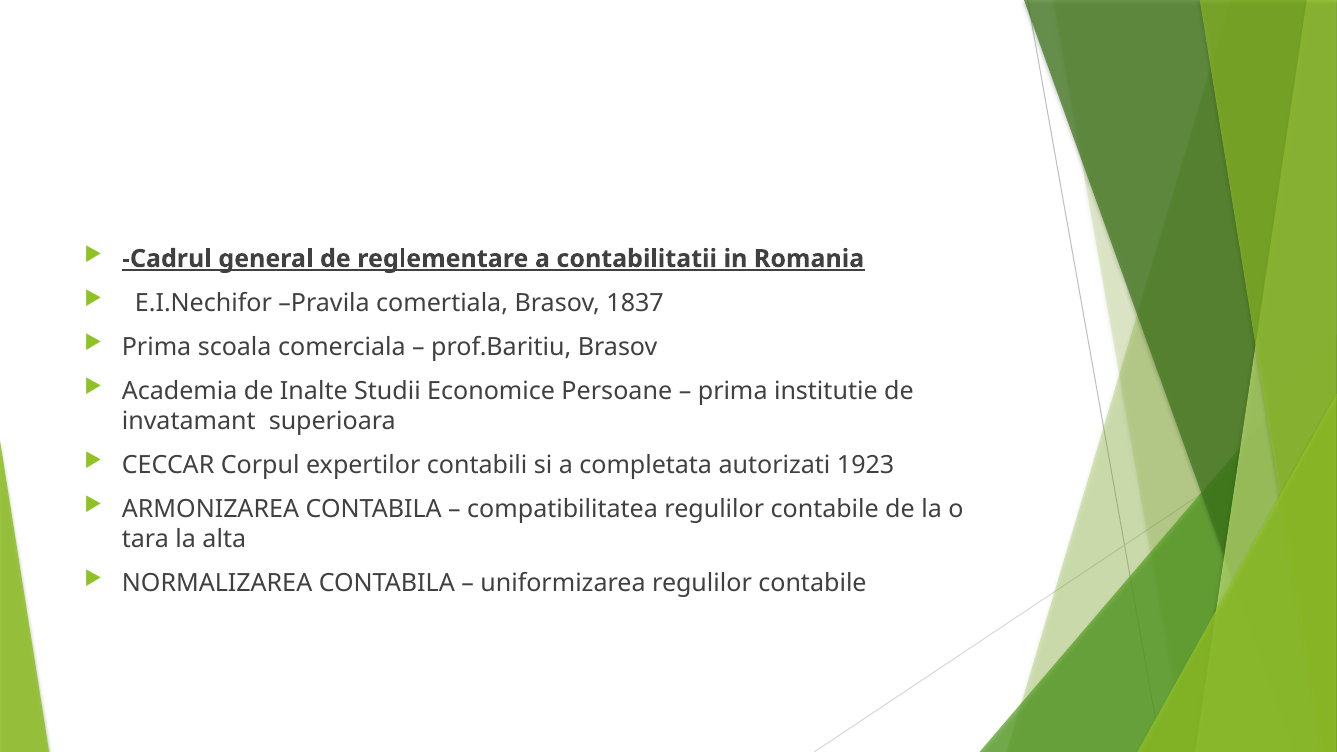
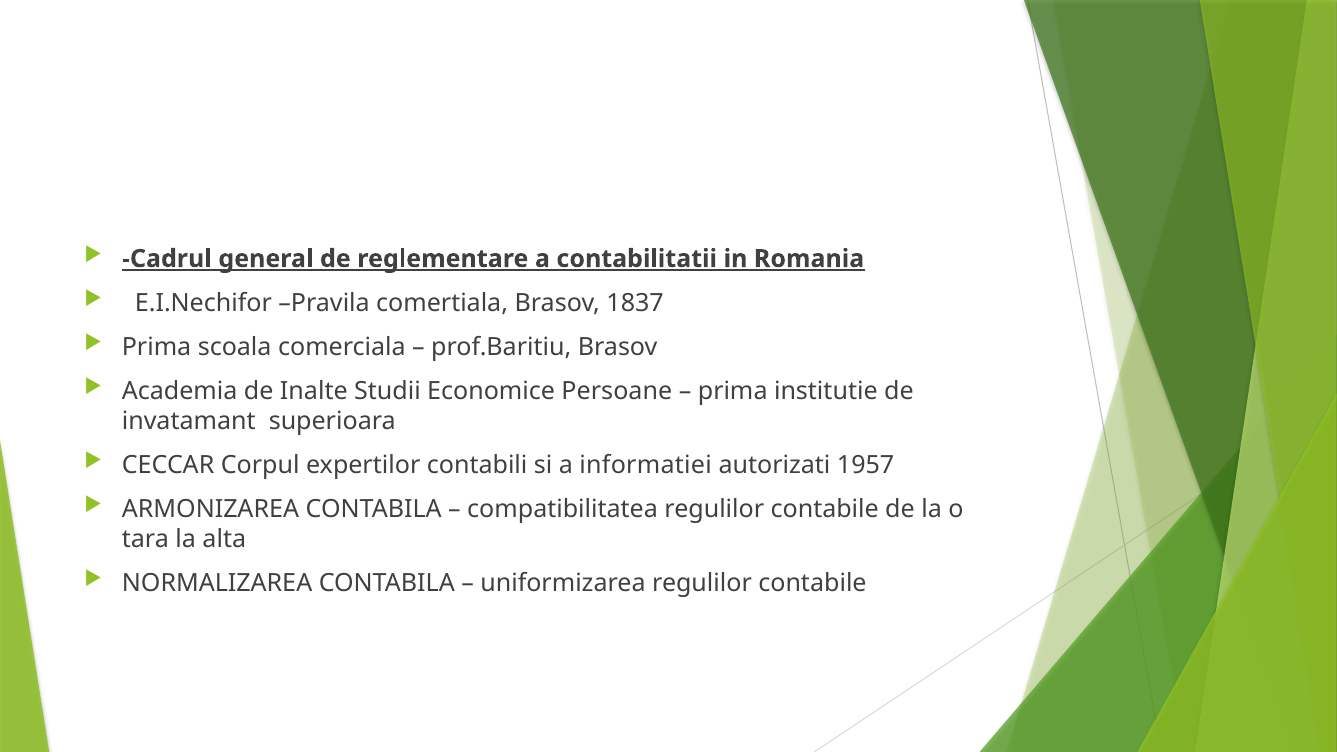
completata: completata -> informatiei (646, 465)
1923: 1923 -> 1957 (866, 465)
